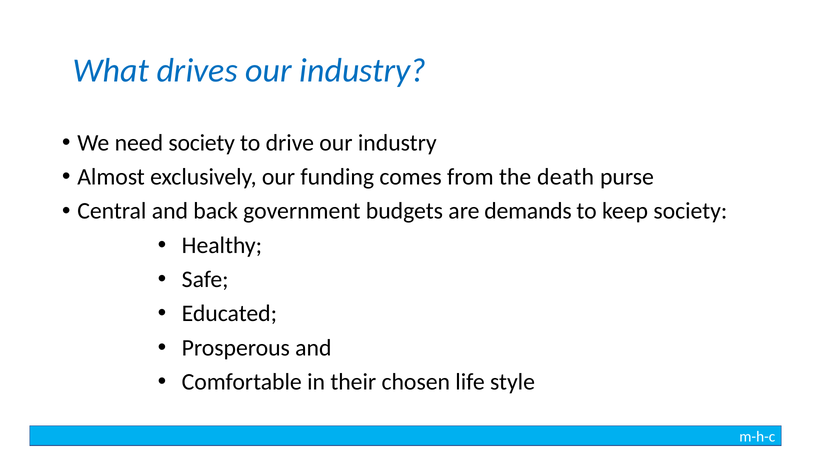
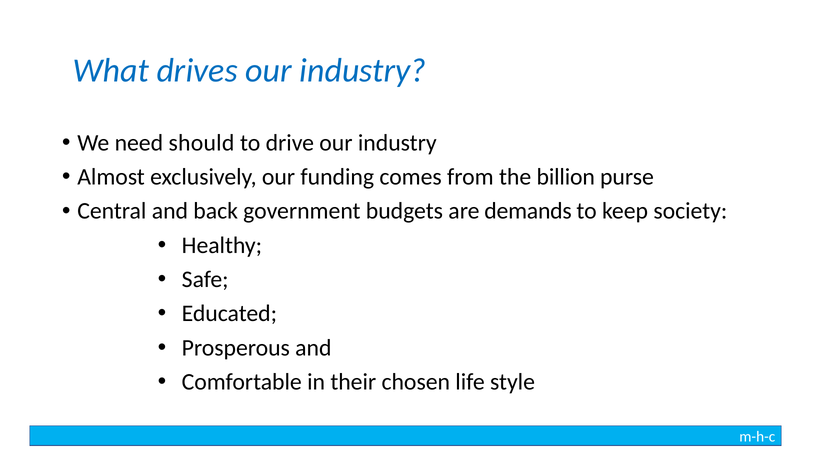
need society: society -> should (201, 143)
death: death -> billion (566, 177)
